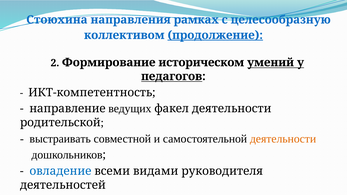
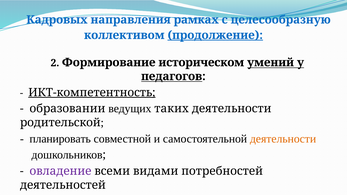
Стоюхина: Стоюхина -> Кадровых (57, 20)
ИКТ-компетентность underline: none -> present (92, 93)
направление: направление -> образовании (67, 109)
факел: факел -> таких (172, 109)
выстраивать: выстраивать -> планировать (60, 139)
овладение colour: blue -> purple (60, 171)
руководителя: руководителя -> потребностей (222, 171)
